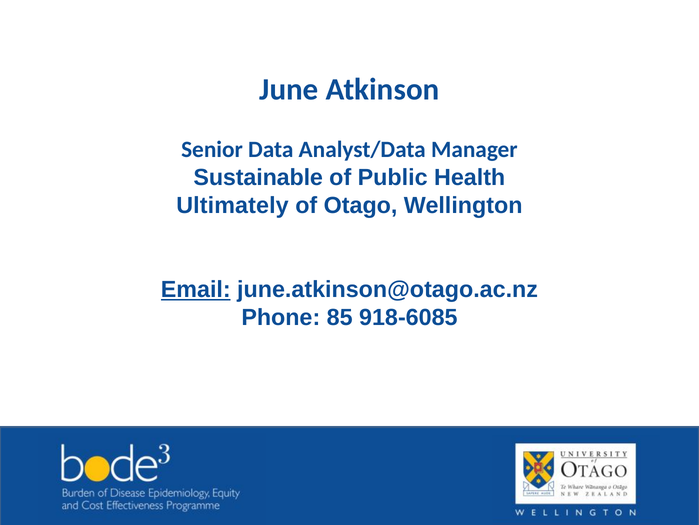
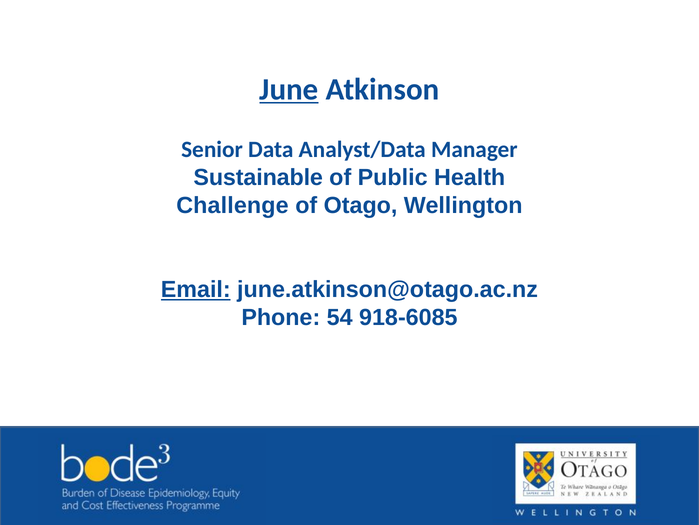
June underline: none -> present (289, 89)
Ultimately: Ultimately -> Challenge (232, 205)
85: 85 -> 54 (340, 317)
